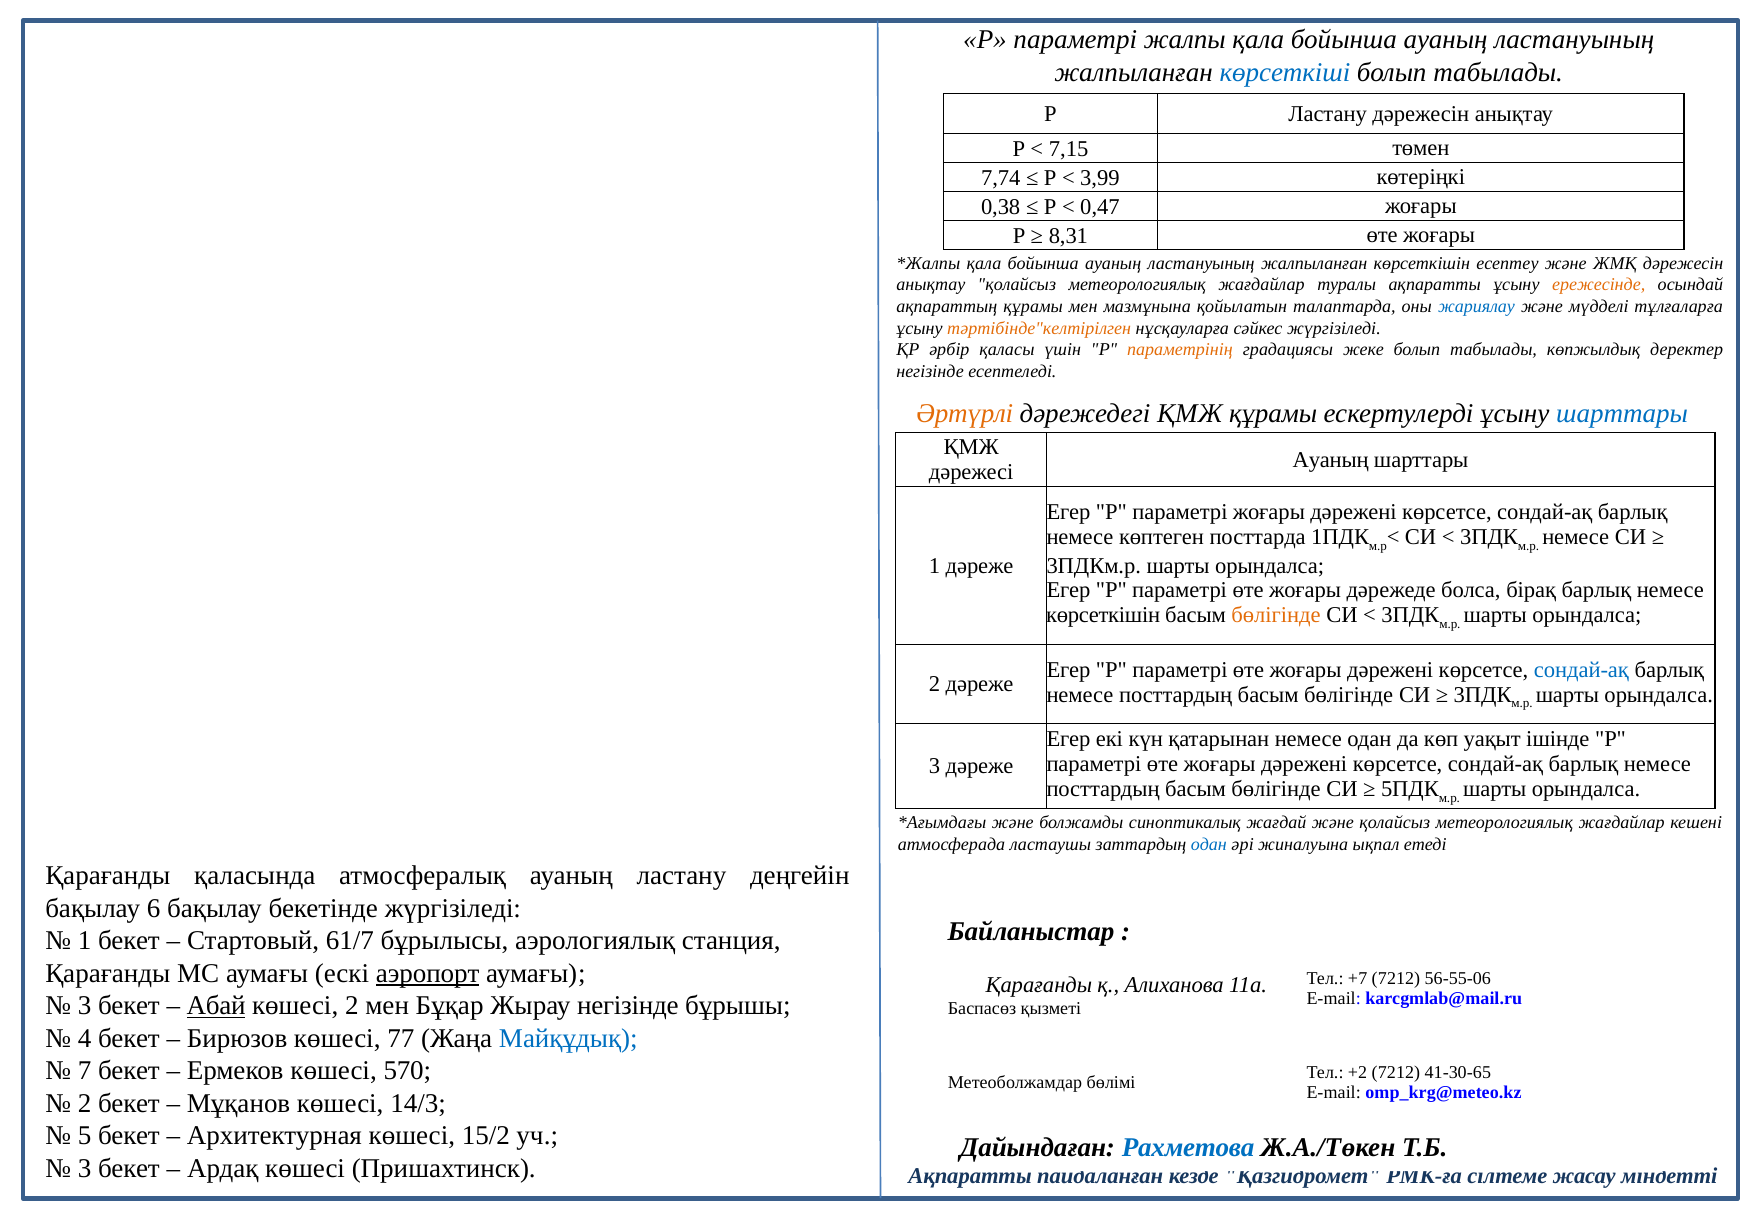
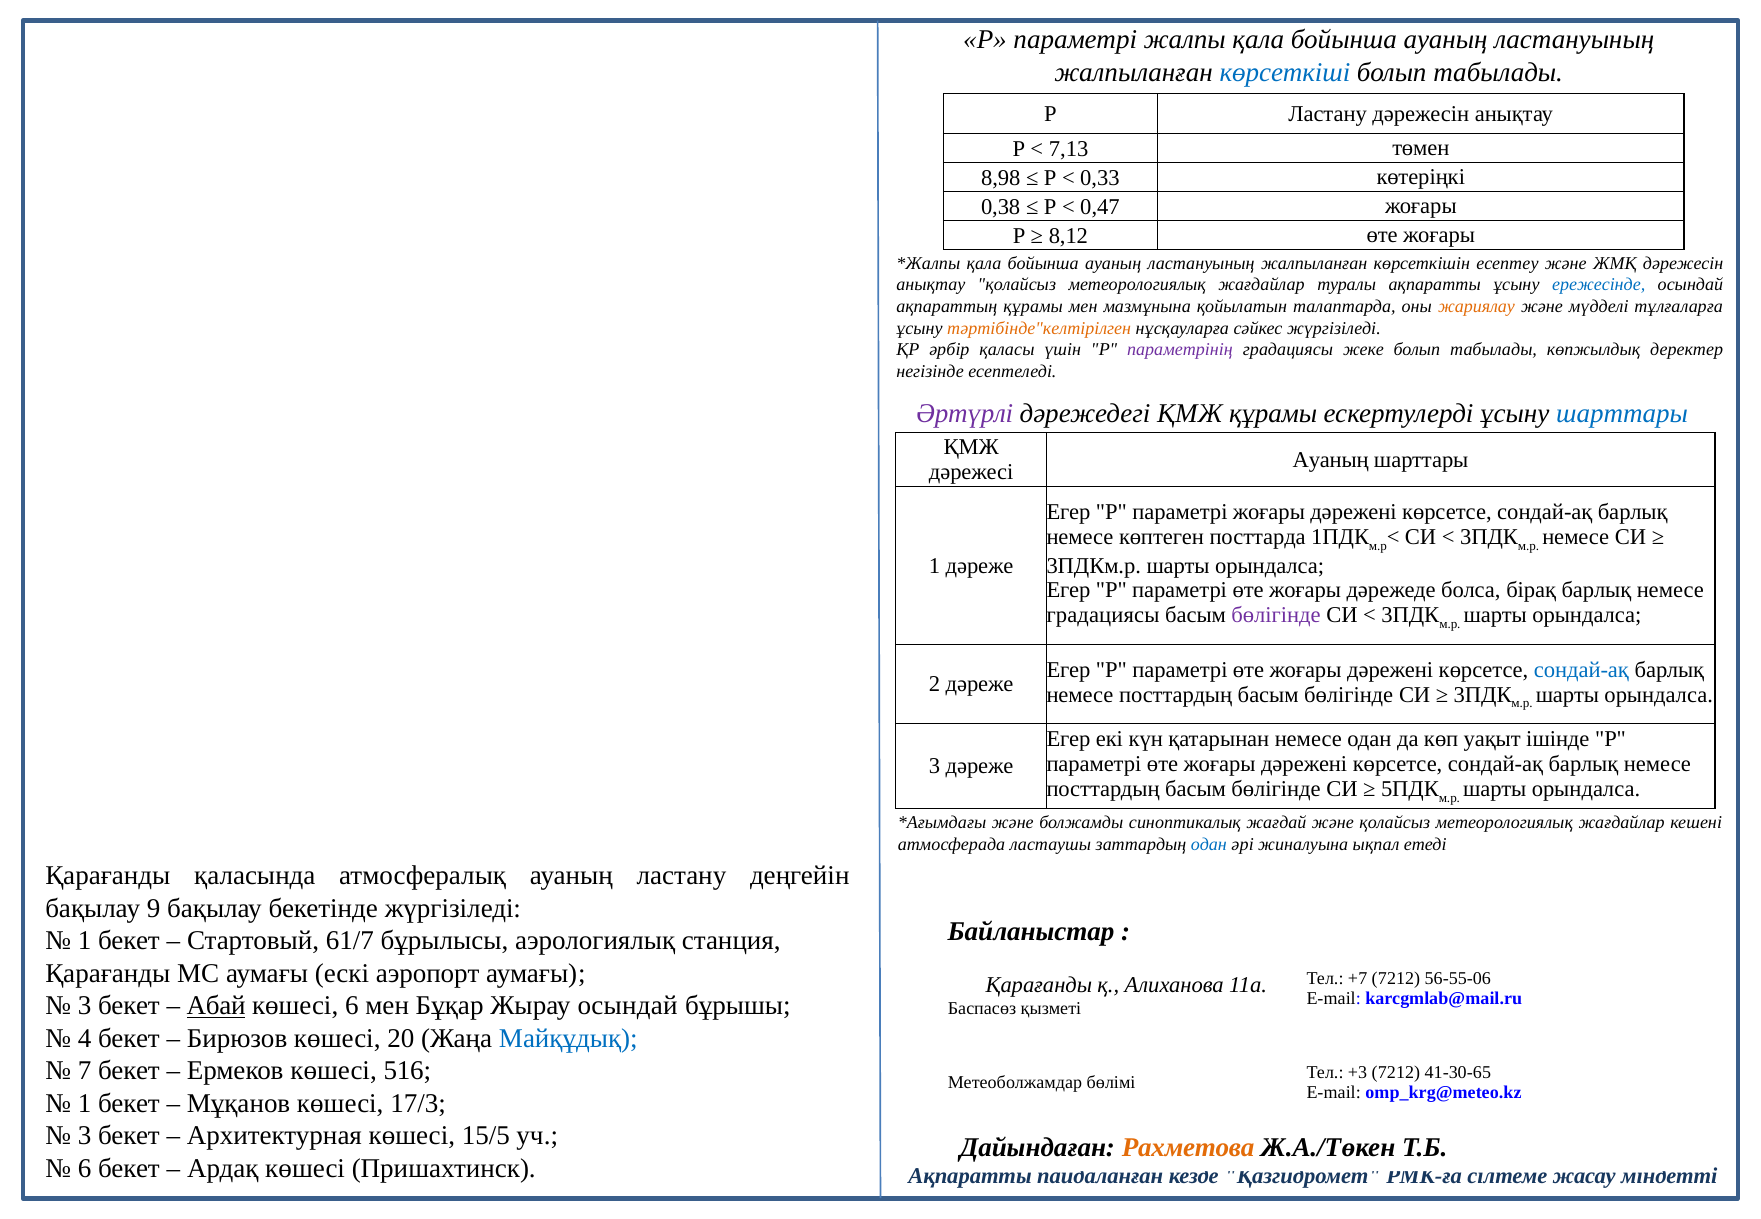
7,15: 7,15 -> 7,13 (1069, 149)
7,74: 7,74 -> 8,98 (1001, 178)
3,99: 3,99 -> 0,33 (1100, 178)
8,31: 8,31 -> 8,12 (1068, 236)
ережесінде colour: orange -> blue (1599, 285)
жариялау colour: blue -> orange (1477, 306)
параметрінің colour: orange -> purple (1180, 350)
Әртүрлі colour: orange -> purple (965, 414)
көрсеткішін: көрсеткішін -> градациясы (1103, 615)
бөлігінде colour: orange -> purple (1276, 615)
6: 6 -> 9 (154, 909)
аэропорт underline: present -> none (428, 974)
көшесі 2: 2 -> 6 (352, 1006)
Жырау негізінде: негізінде -> осындай (628, 1006)
77: 77 -> 20 (401, 1039)
570: 570 -> 516 (407, 1071)
+2: +2 -> +3 (1358, 1073)
2: 2 -> 1 (85, 1104)
14/3: 14/3 -> 17/3 (418, 1104)
5: 5 -> 3 (85, 1136)
15/2: 15/2 -> 15/5 (486, 1136)
Рахметова colour: blue -> orange (1188, 1148)
3: 3 -> 6 (85, 1169)
